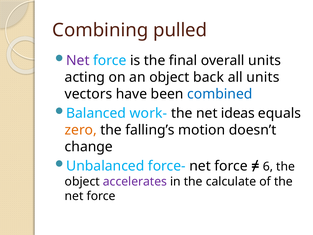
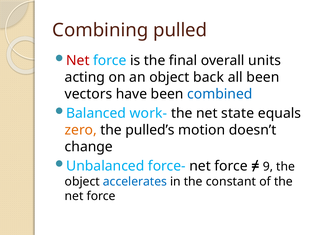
Net colour: purple -> red (78, 60)
all units: units -> been (263, 77)
ideas: ideas -> state (238, 113)
falling’s: falling’s -> pulled’s (150, 130)
6: 6 -> 9 (268, 166)
accelerates colour: purple -> blue (135, 181)
calculate: calculate -> constant (231, 181)
